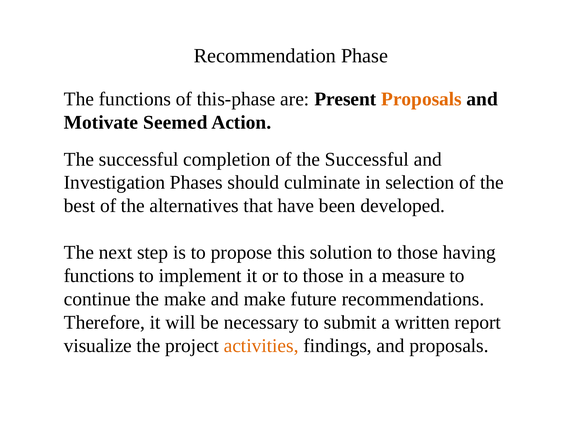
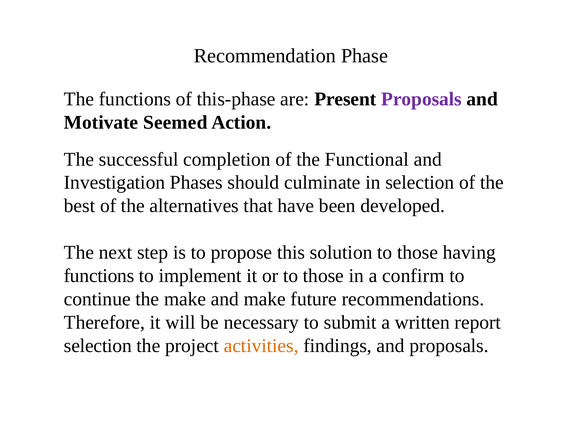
Proposals colour: orange -> purple (421, 99)
of the Successful: Successful -> Functional (367, 159)
measure: measure -> confirm (413, 275)
visualize: visualize -> selection (98, 345)
